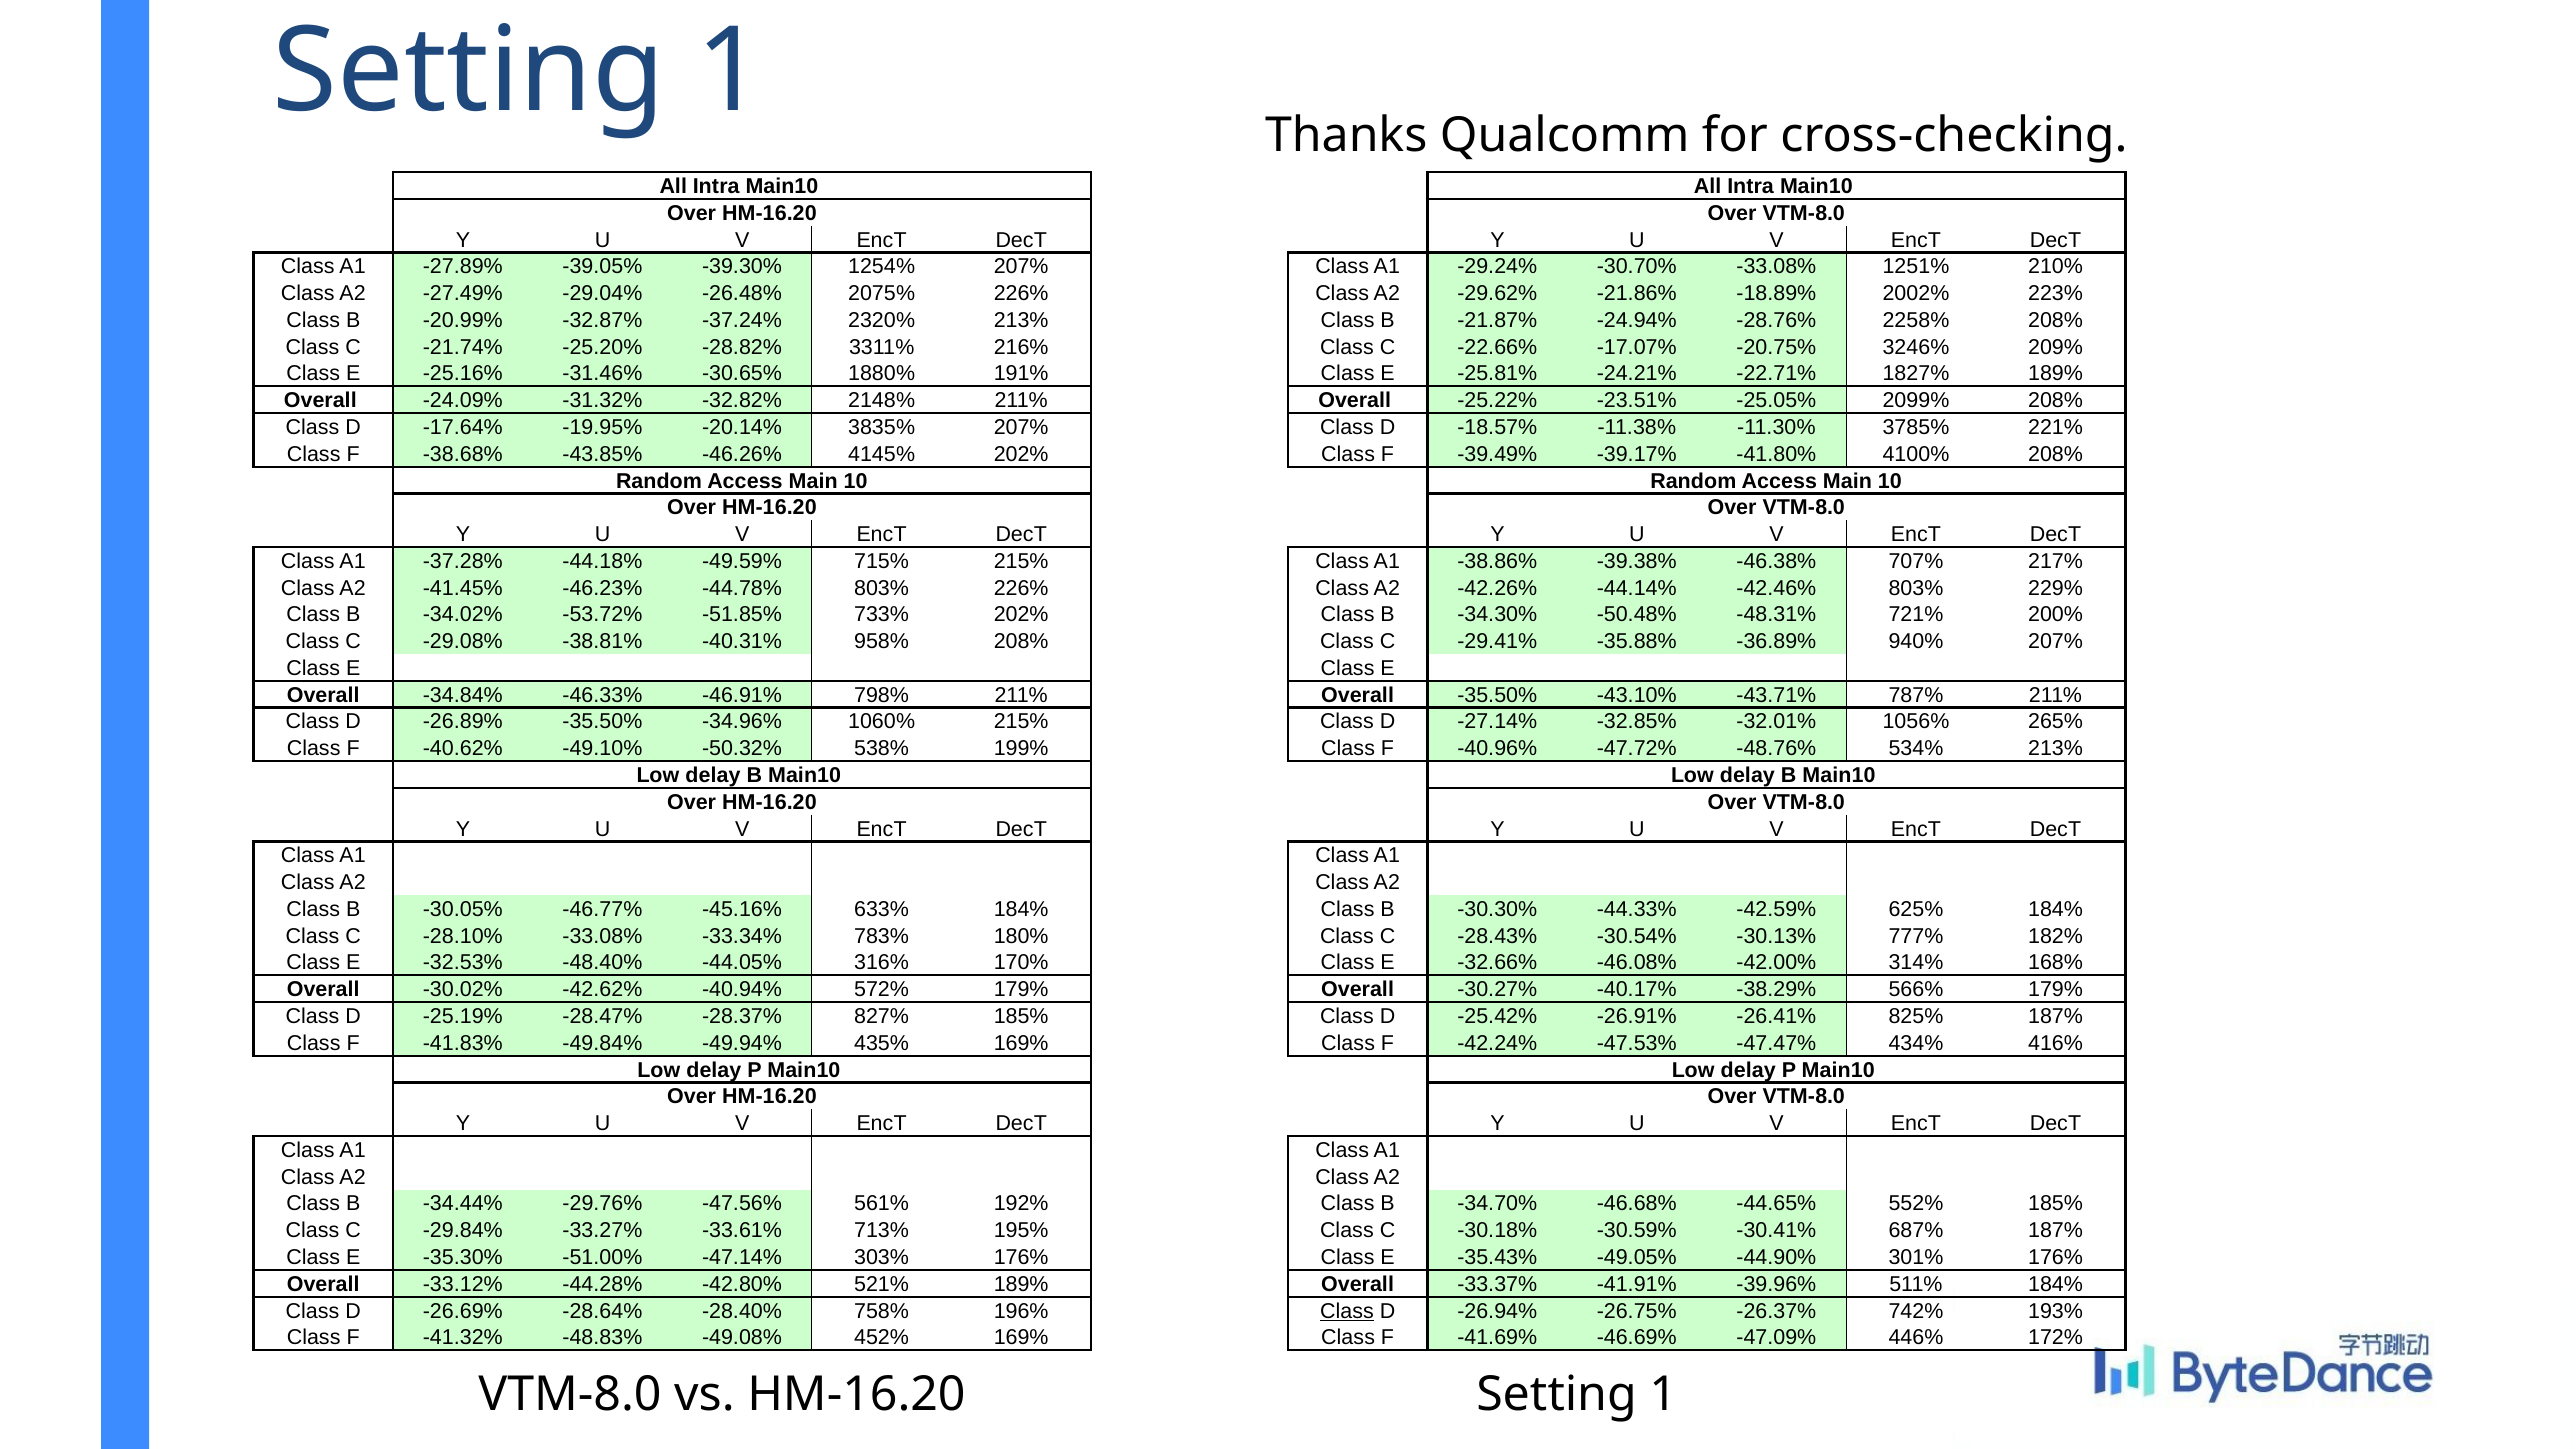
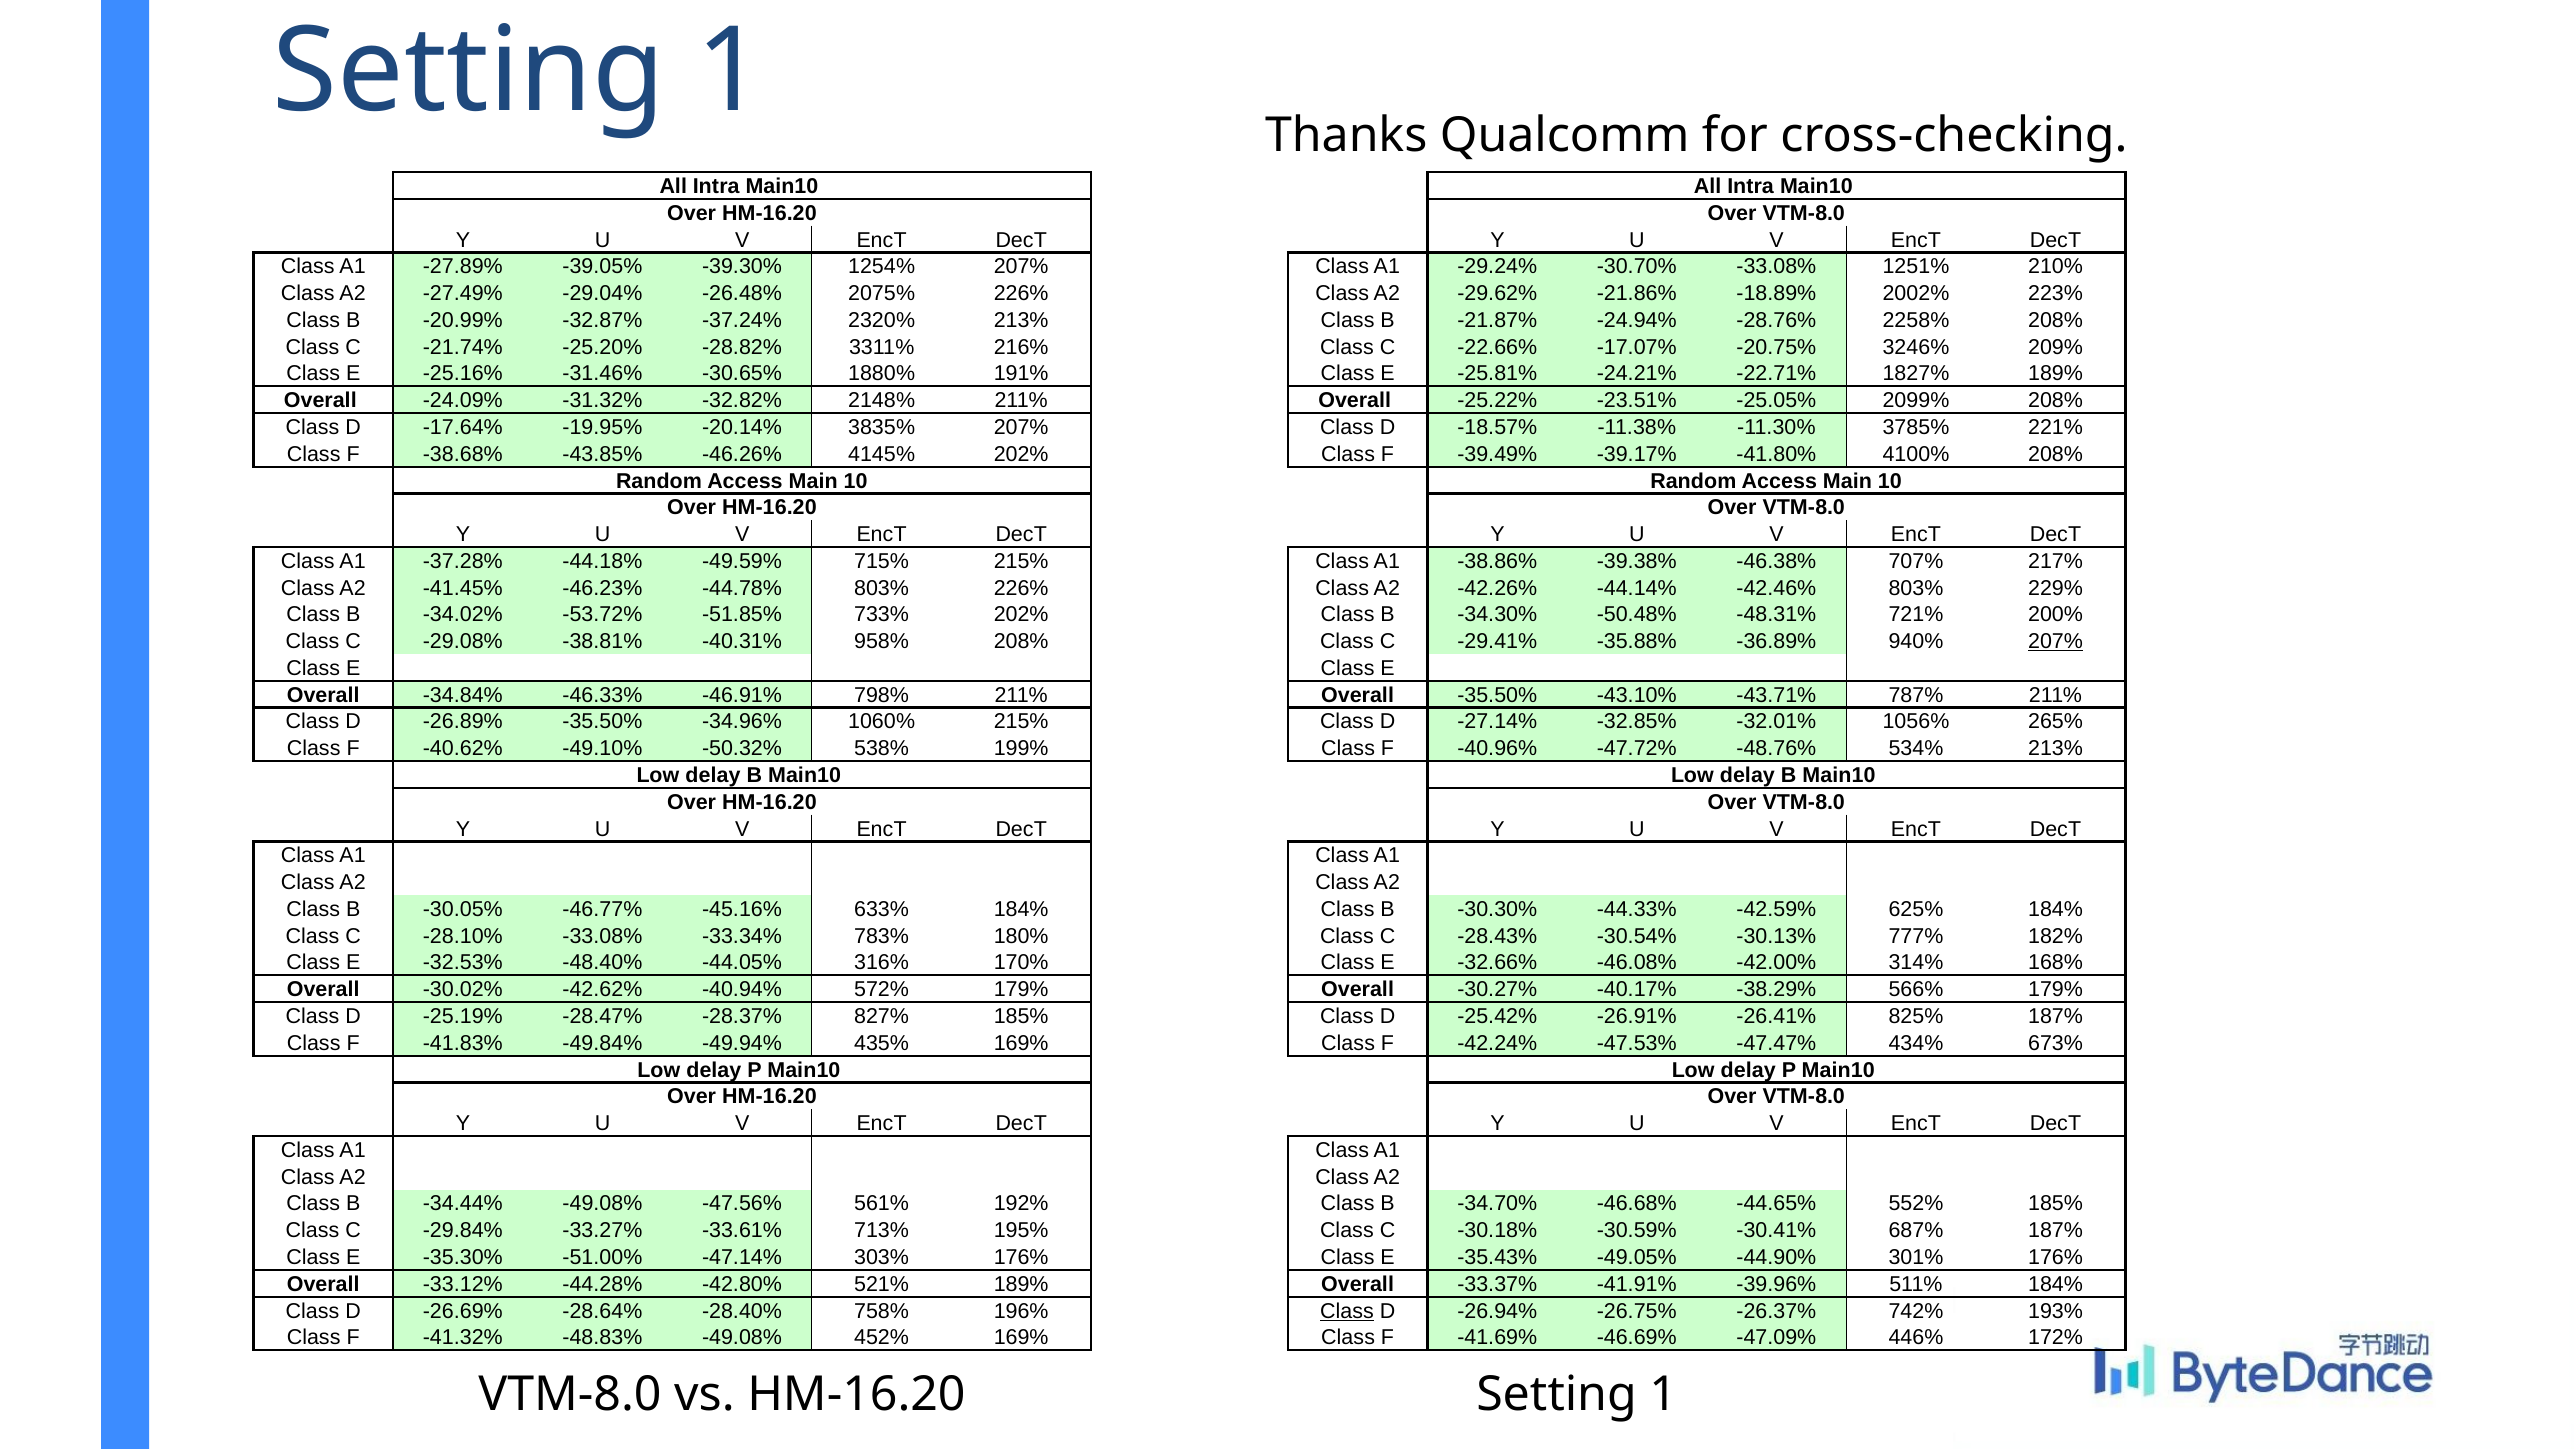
207% underline: none -> present (2056, 642)
416%: 416% -> 673% (2056, 1043)
-34.44% -29.76%: -29.76% -> -49.08% (602, 1204)
